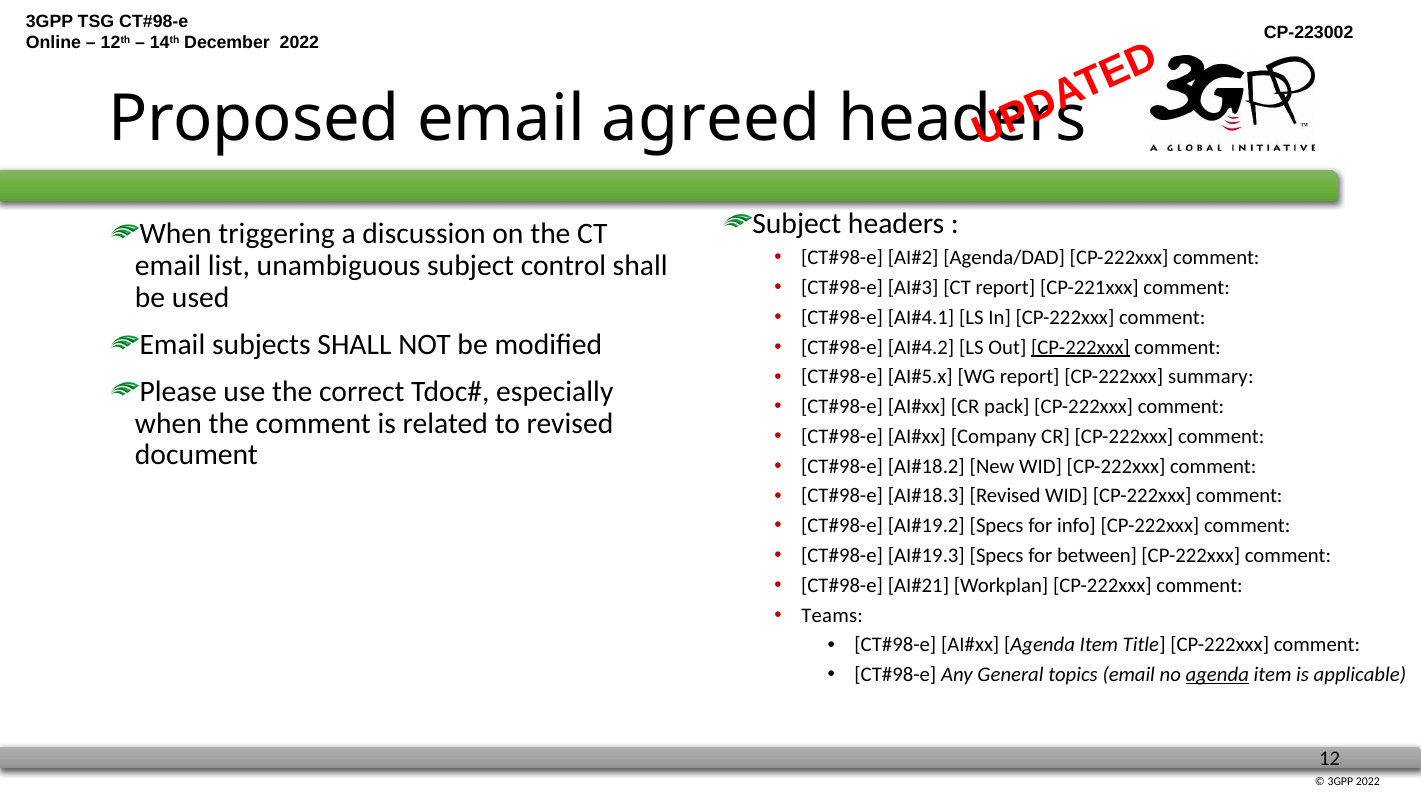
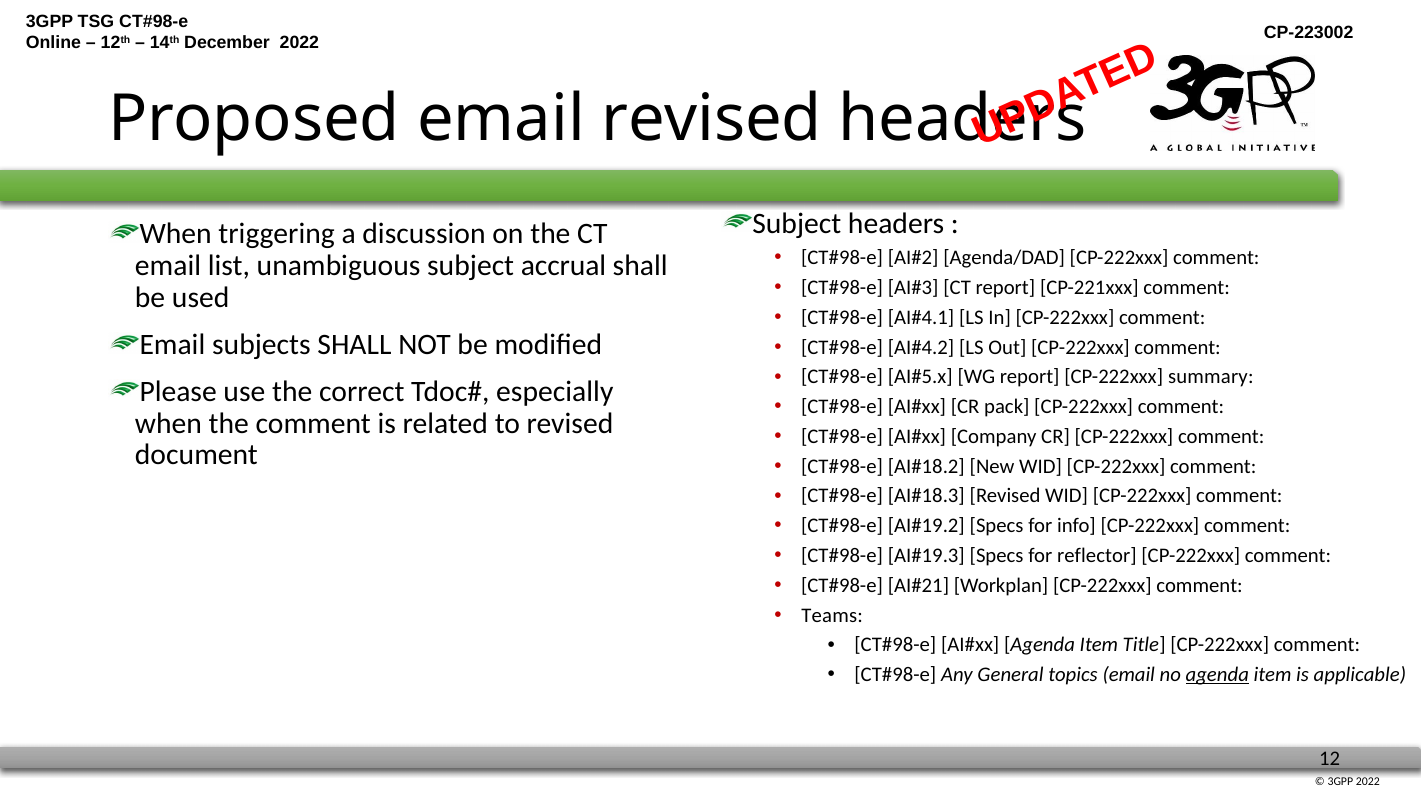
email agreed: agreed -> revised (712, 119)
control: control -> accrual (564, 266)
CP-222xxx underline: present -> none (1080, 347)
between: between -> reflector (1097, 556)
